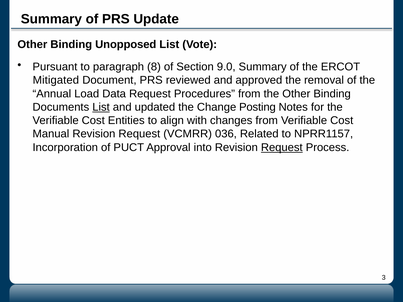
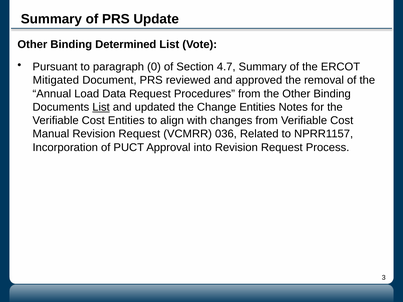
Unopposed: Unopposed -> Determined (126, 44)
8: 8 -> 0 (154, 67)
9.0: 9.0 -> 4.7 (226, 67)
Change Posting: Posting -> Entities (257, 107)
Request underline: present -> none (282, 148)
